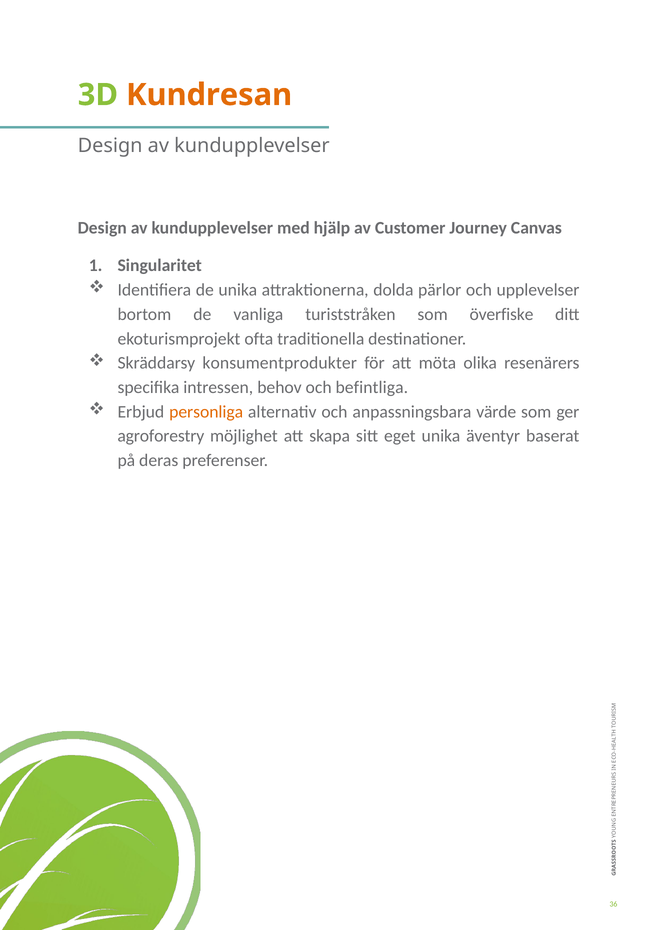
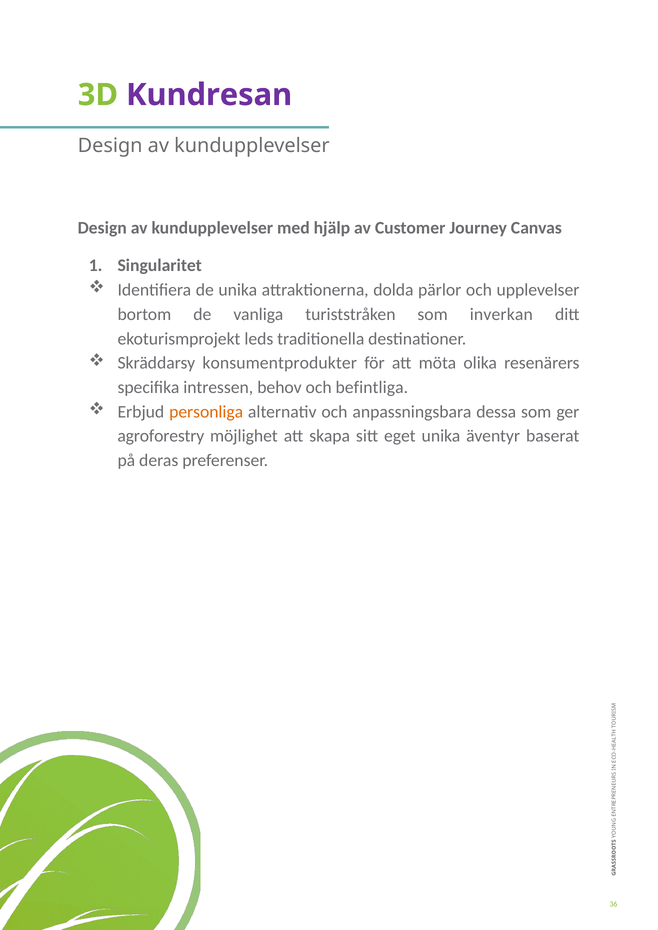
Kundresan colour: orange -> purple (209, 95)
överfiske: överfiske -> inverkan (501, 315)
ofta: ofta -> leds (259, 339)
värde: värde -> dessa (496, 412)
